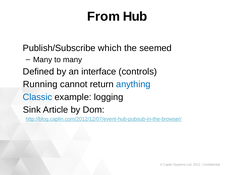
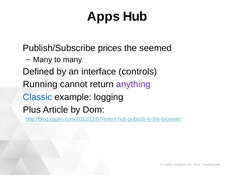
From: From -> Apps (103, 16)
which: which -> prices (110, 48)
anything colour: blue -> purple (133, 85)
Sink: Sink -> Plus (32, 110)
